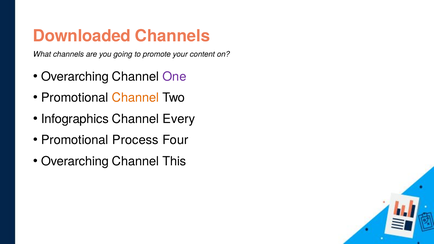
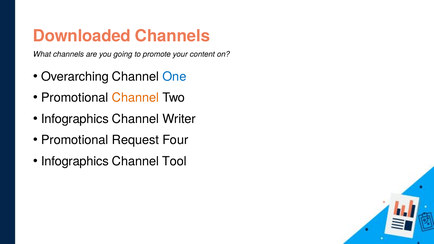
One colour: purple -> blue (174, 77)
Every: Every -> Writer (179, 119)
Process: Process -> Request (135, 140)
Overarching: Overarching -> Infographics (75, 161)
This: This -> Tool (174, 161)
